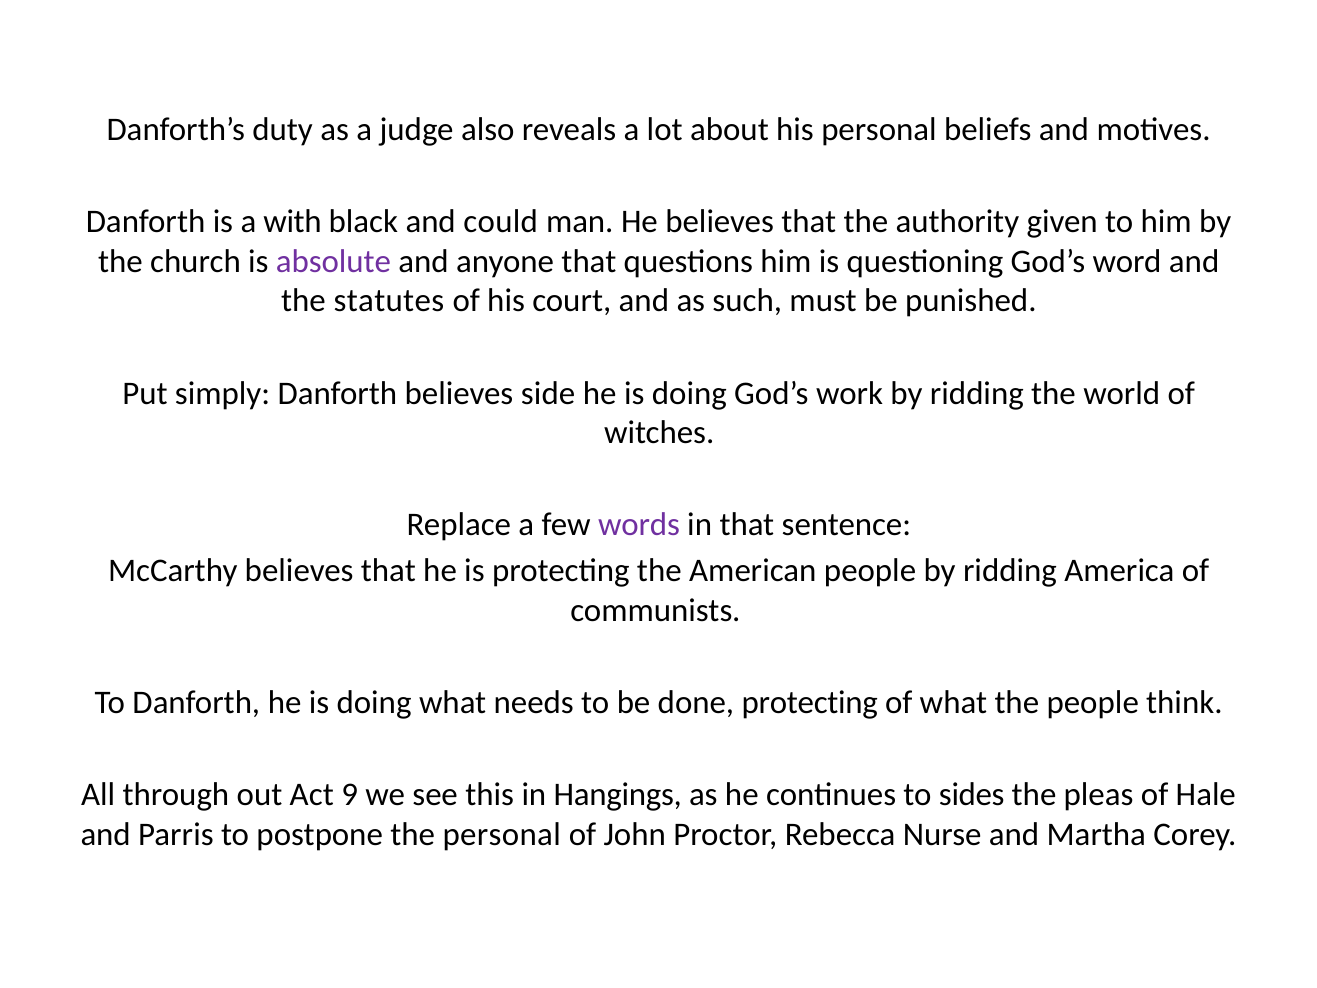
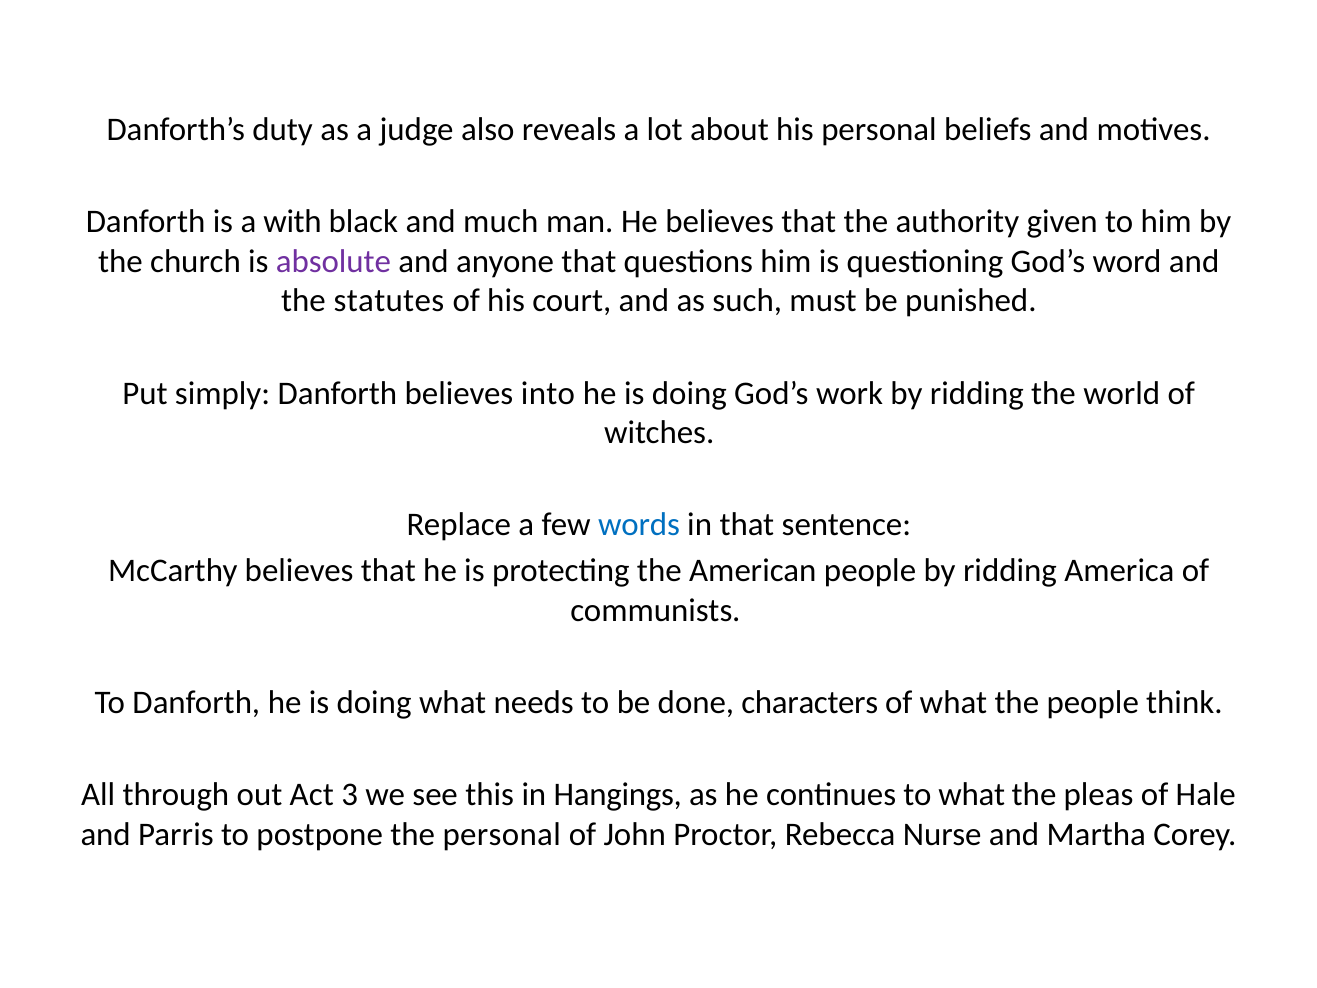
could: could -> much (501, 222)
side: side -> into (548, 393)
words colour: purple -> blue (639, 525)
done protecting: protecting -> characters (810, 703)
9: 9 -> 3 (350, 795)
to sides: sides -> what (972, 795)
